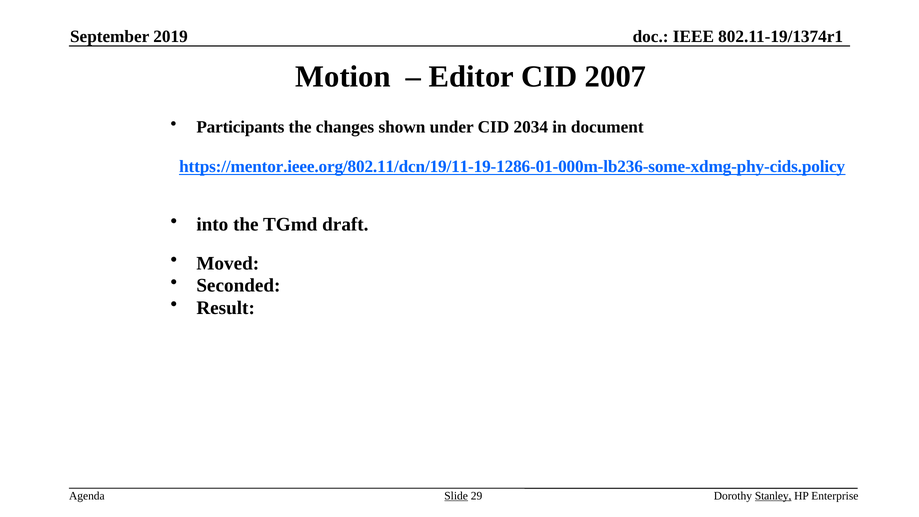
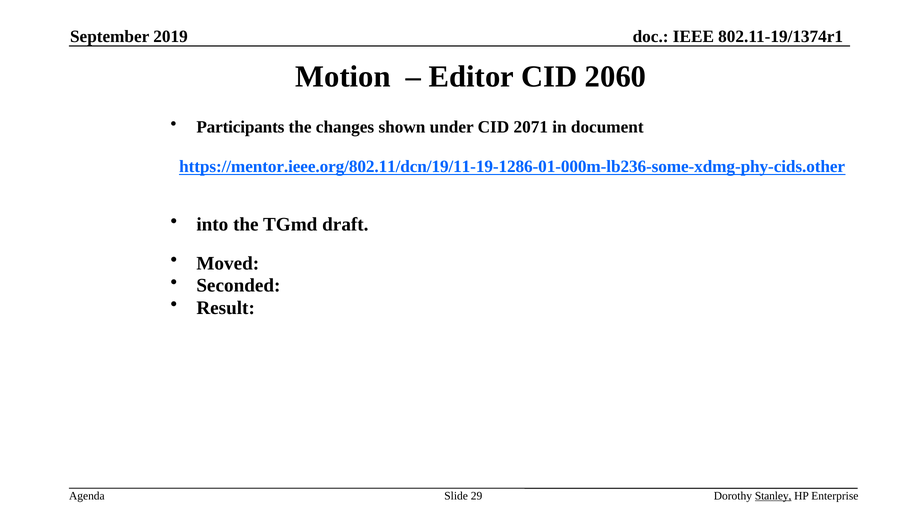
2007: 2007 -> 2060 (616, 77)
2034: 2034 -> 2071 (531, 127)
https://mentor.ieee.org/802.11/dcn/19/11-19-1286-01-000m-lb236-some-xdmg-phy-cids.policy: https://mentor.ieee.org/802.11/dcn/19/11-19-1286-01-000m-lb236-some-xdmg-phy-cids.policy -> https://mentor.ieee.org/802.11/dcn/19/11-19-1286-01-000m-lb236-some-xdmg-phy-cids.other (512, 167)
Slide underline: present -> none (456, 496)
